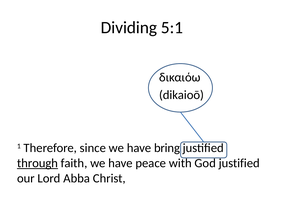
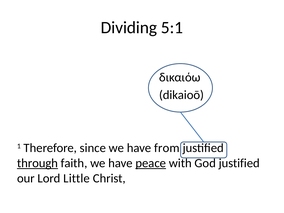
bring: bring -> from (167, 148)
peace underline: none -> present (151, 163)
Abba: Abba -> Little (77, 178)
